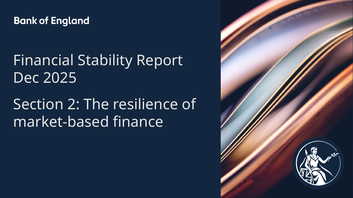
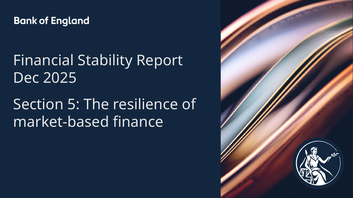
2: 2 -> 5 (74, 105)
